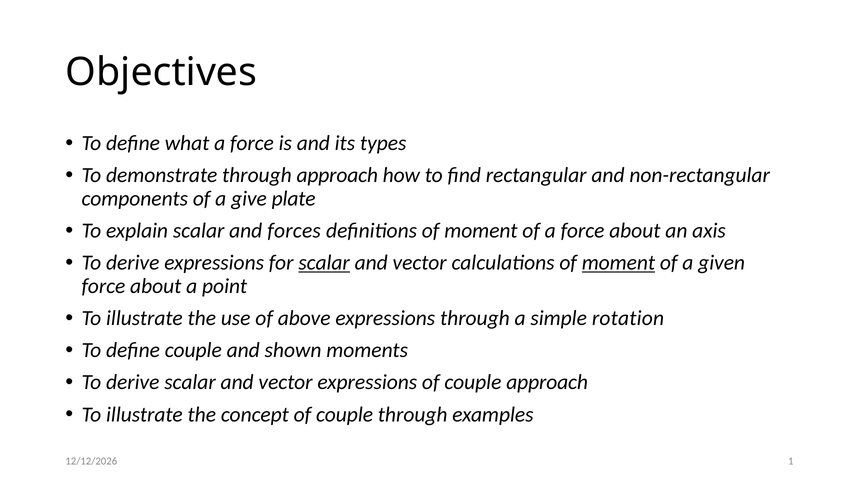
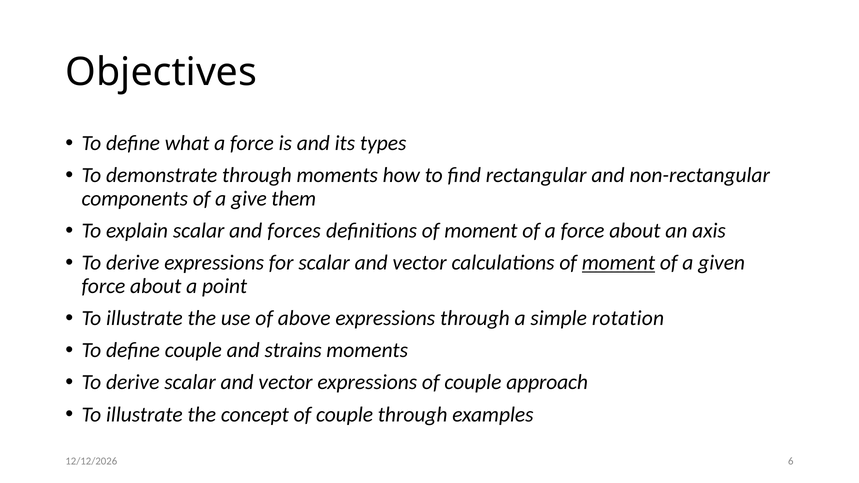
through approach: approach -> moments (337, 175)
plate: plate -> them (294, 199)
scalar underline: present -> none (324, 263)
shown: shown -> strains (293, 350)
1: 1 -> 6 (791, 461)
